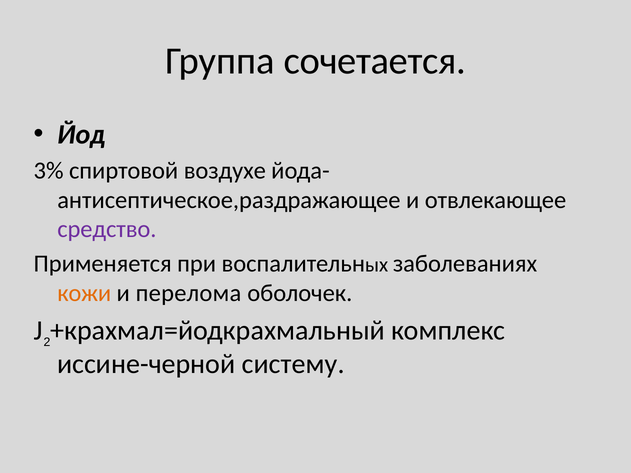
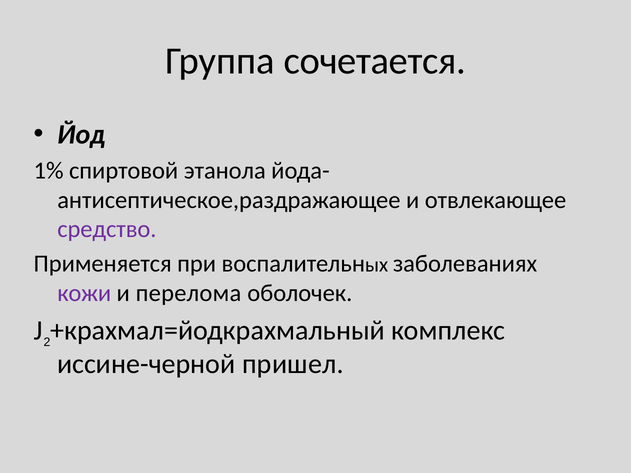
3%: 3% -> 1% (49, 171)
воздухе: воздухе -> этанола (225, 171)
кожи colour: orange -> purple (84, 293)
систему: систему -> пришел (293, 364)
